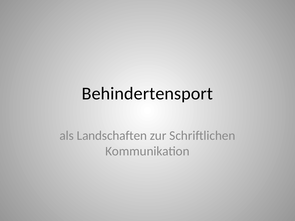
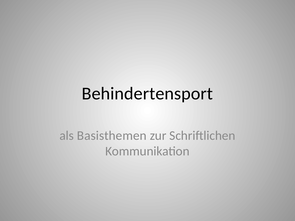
Landschaften: Landschaften -> Basisthemen (112, 136)
